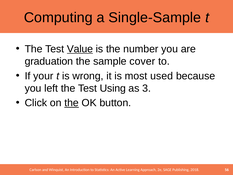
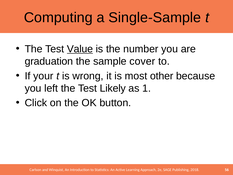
used: used -> other (162, 76)
Using: Using -> Likely (113, 88)
3: 3 -> 1 (147, 88)
the underline: present -> none (72, 103)
